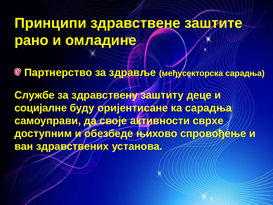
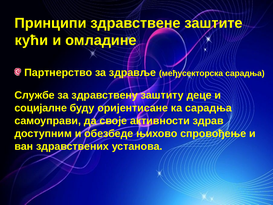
рано: рано -> кући (31, 40)
сврхе: сврхе -> здрав (208, 121)
